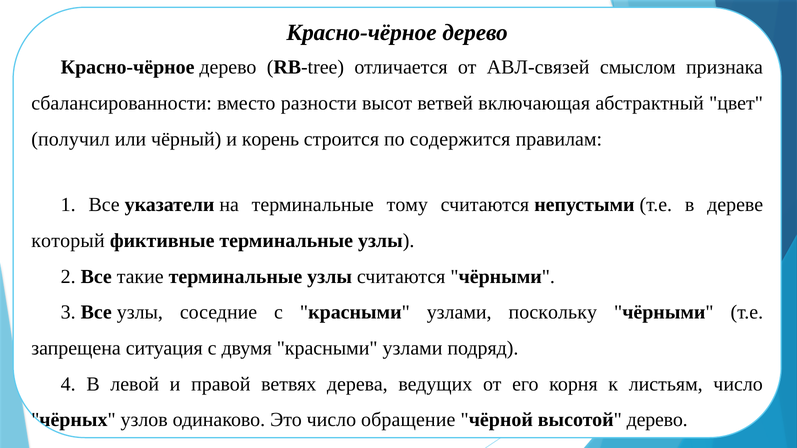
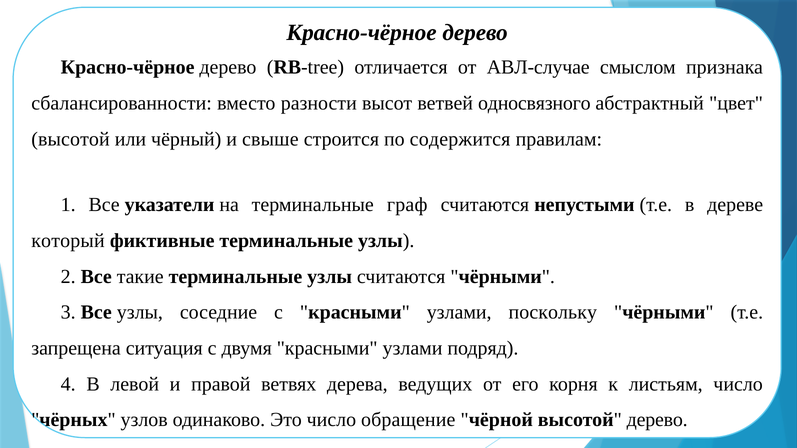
АВЛ-связей: АВЛ-связей -> АВЛ-случае (538, 67)
включающая: включающая -> односвязного (534, 103)
получил: получил -> высотой (71, 139)
корень: корень -> свыше (270, 139)
тому: тому -> граф (407, 205)
